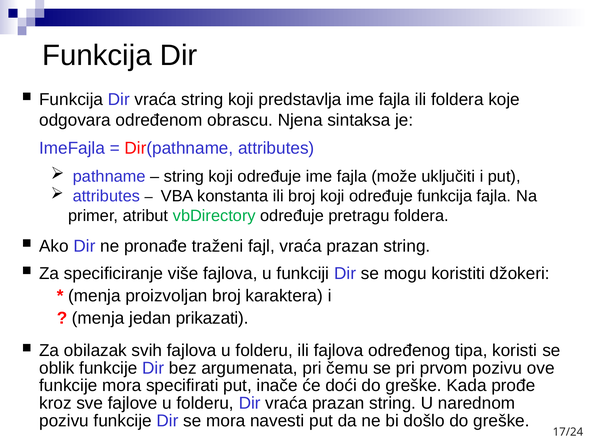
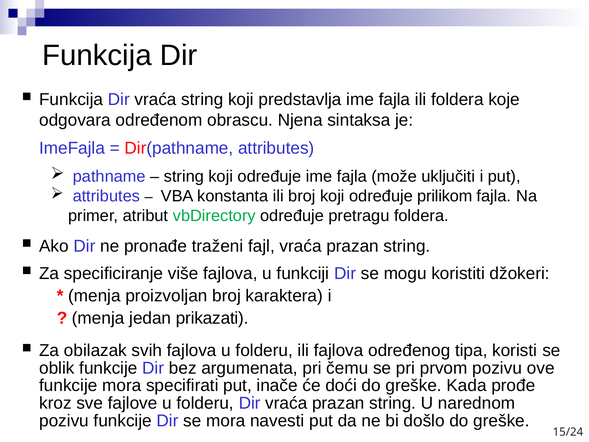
određuje funkcija: funkcija -> prilikom (445, 196)
17/24: 17/24 -> 15/24 (568, 432)
